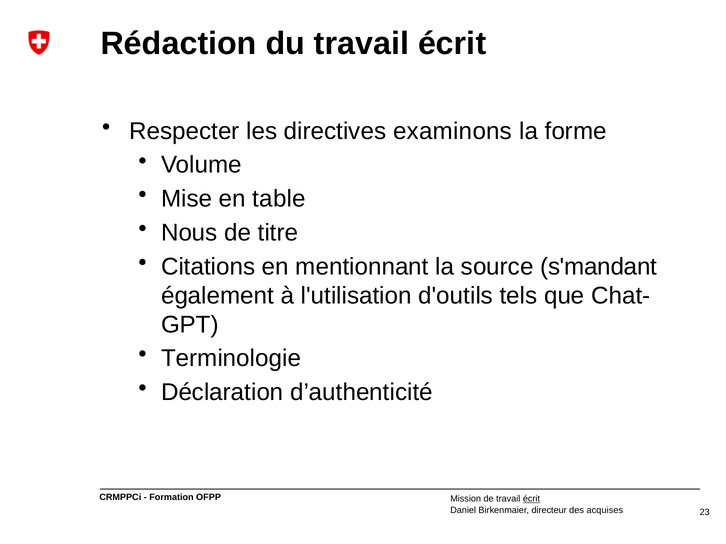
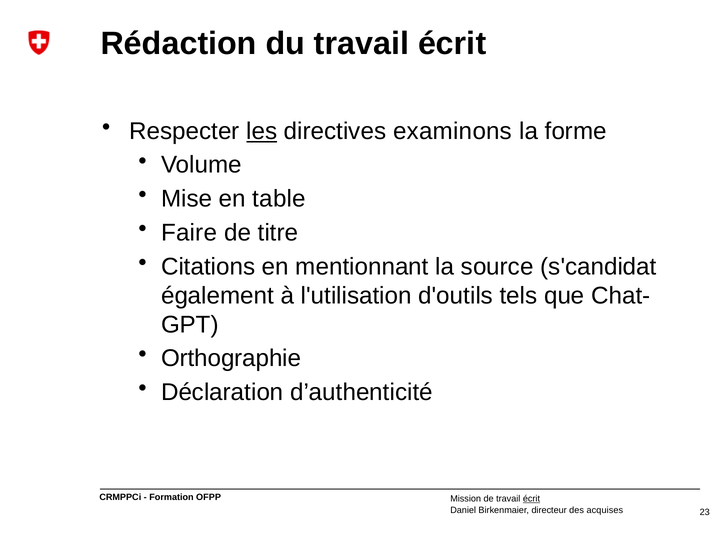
les underline: none -> present (262, 131)
Nous: Nous -> Faire (189, 233)
s'mandant: s'mandant -> s'candidat (599, 267)
Terminologie: Terminologie -> Orthographie (231, 359)
